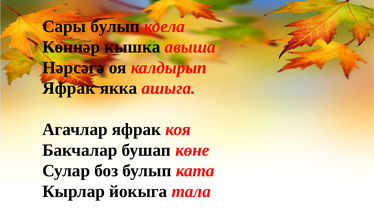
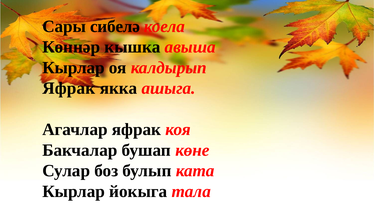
Сары булып: булып -> сибелә (115, 26)
Нәрсәгә: Нәрсәгә -> Кырлар (73, 67)
